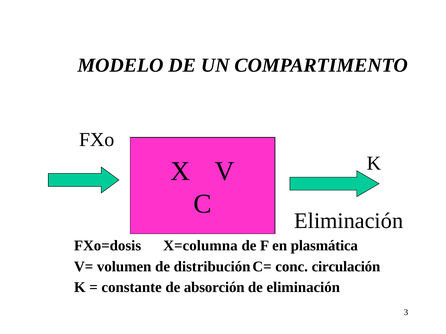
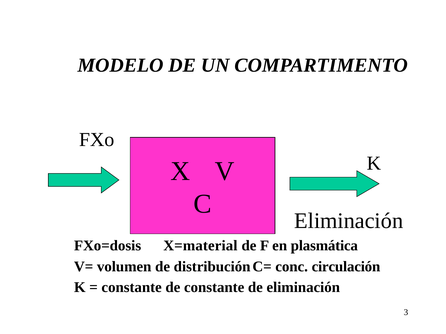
X=columna: X=columna -> X=material (200, 246)
de absorción: absorción -> constante (214, 288)
